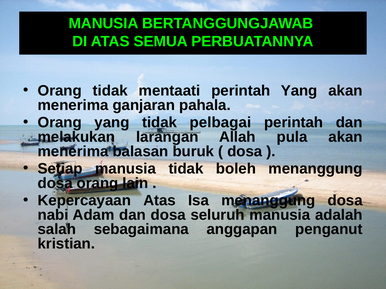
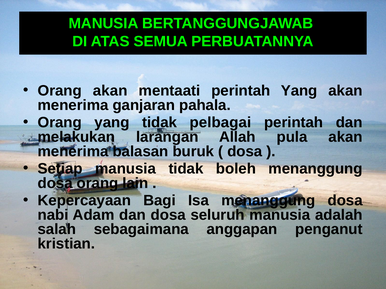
Orang tidak: tidak -> akan (110, 91)
Kepercayaan Atas: Atas -> Bagi (160, 201)
